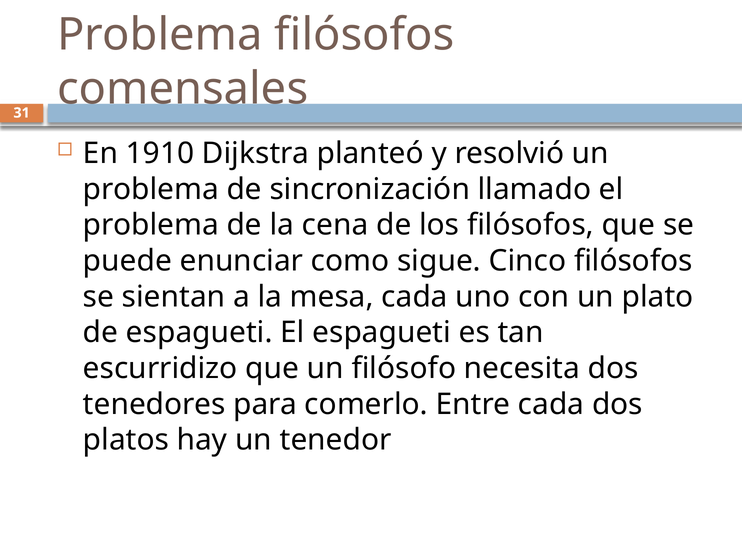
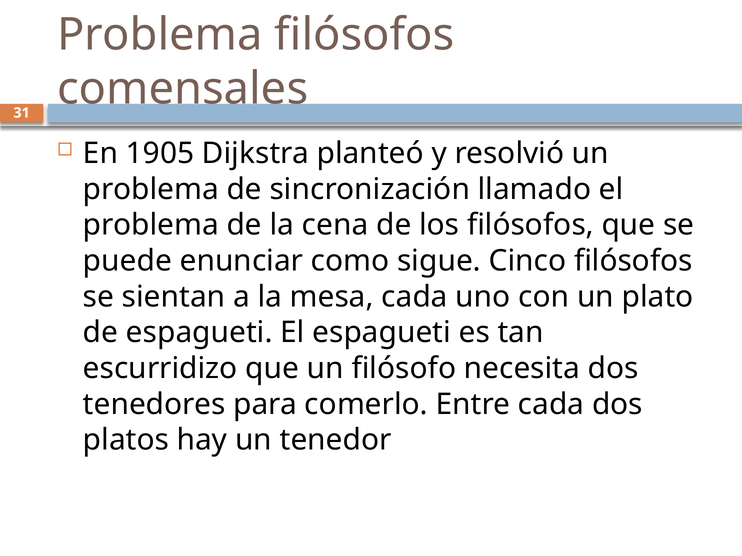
1910: 1910 -> 1905 (160, 154)
